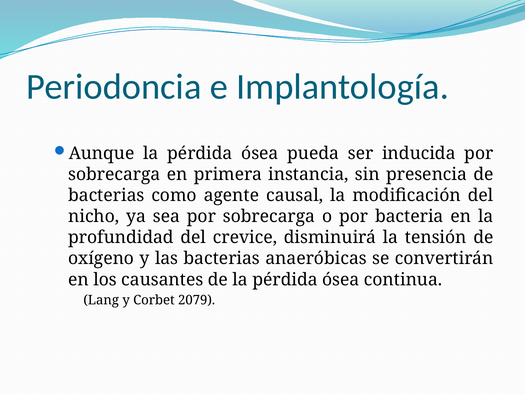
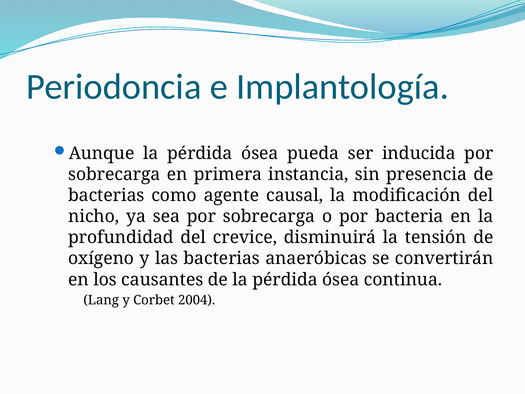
2079: 2079 -> 2004 (197, 300)
